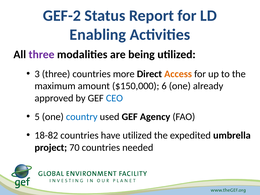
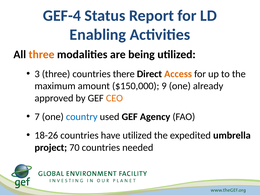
GEF-2: GEF-2 -> GEF-4 (62, 16)
three colour: purple -> orange (42, 55)
more: more -> there (124, 74)
6: 6 -> 9 (164, 86)
CEO colour: blue -> orange (114, 98)
5: 5 -> 7 (37, 117)
18-82: 18-82 -> 18-26 (46, 135)
